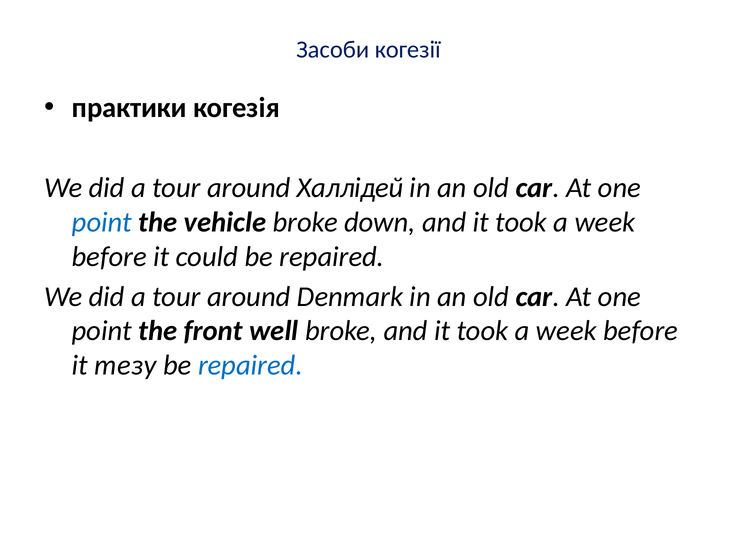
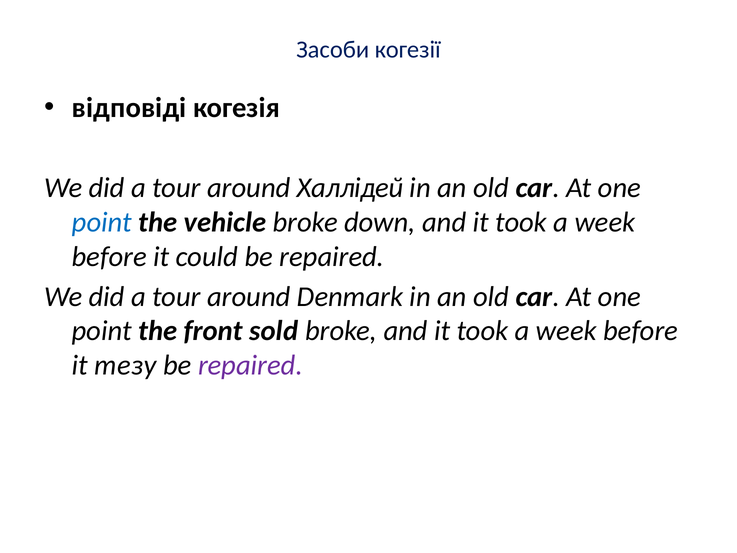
практики: практики -> відповіді (129, 108)
well: well -> sold (274, 331)
repaired colour: blue -> purple (250, 365)
